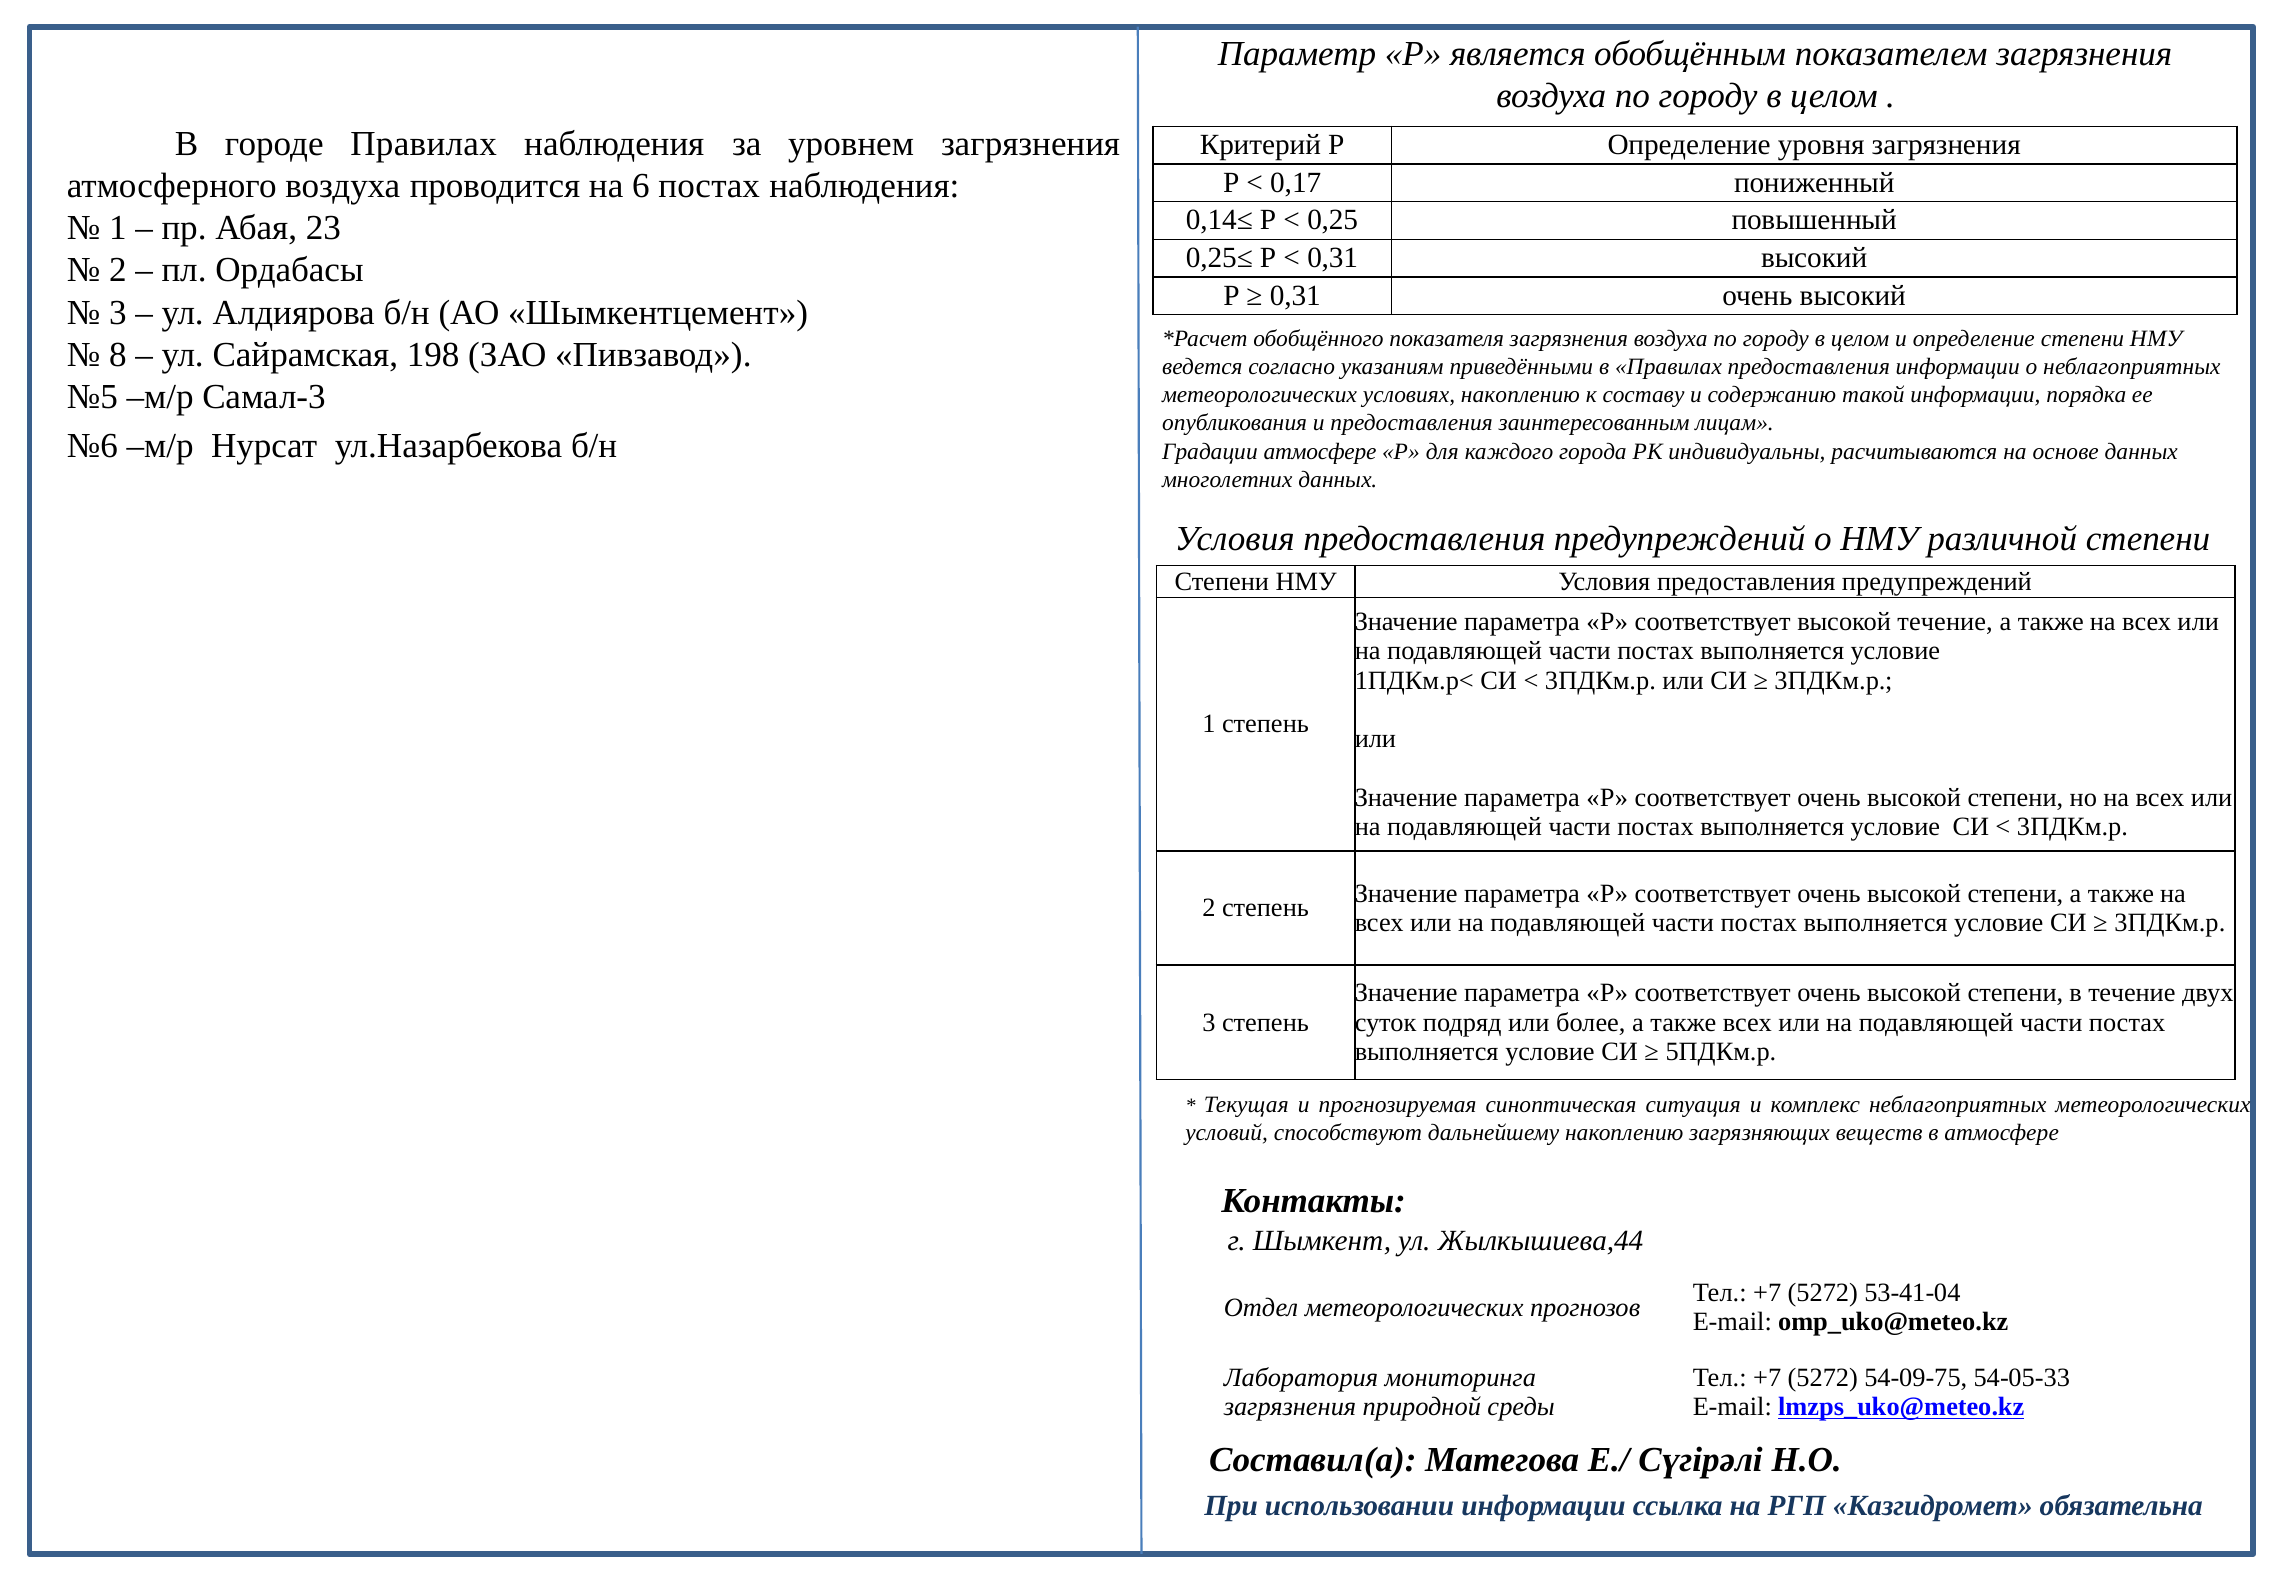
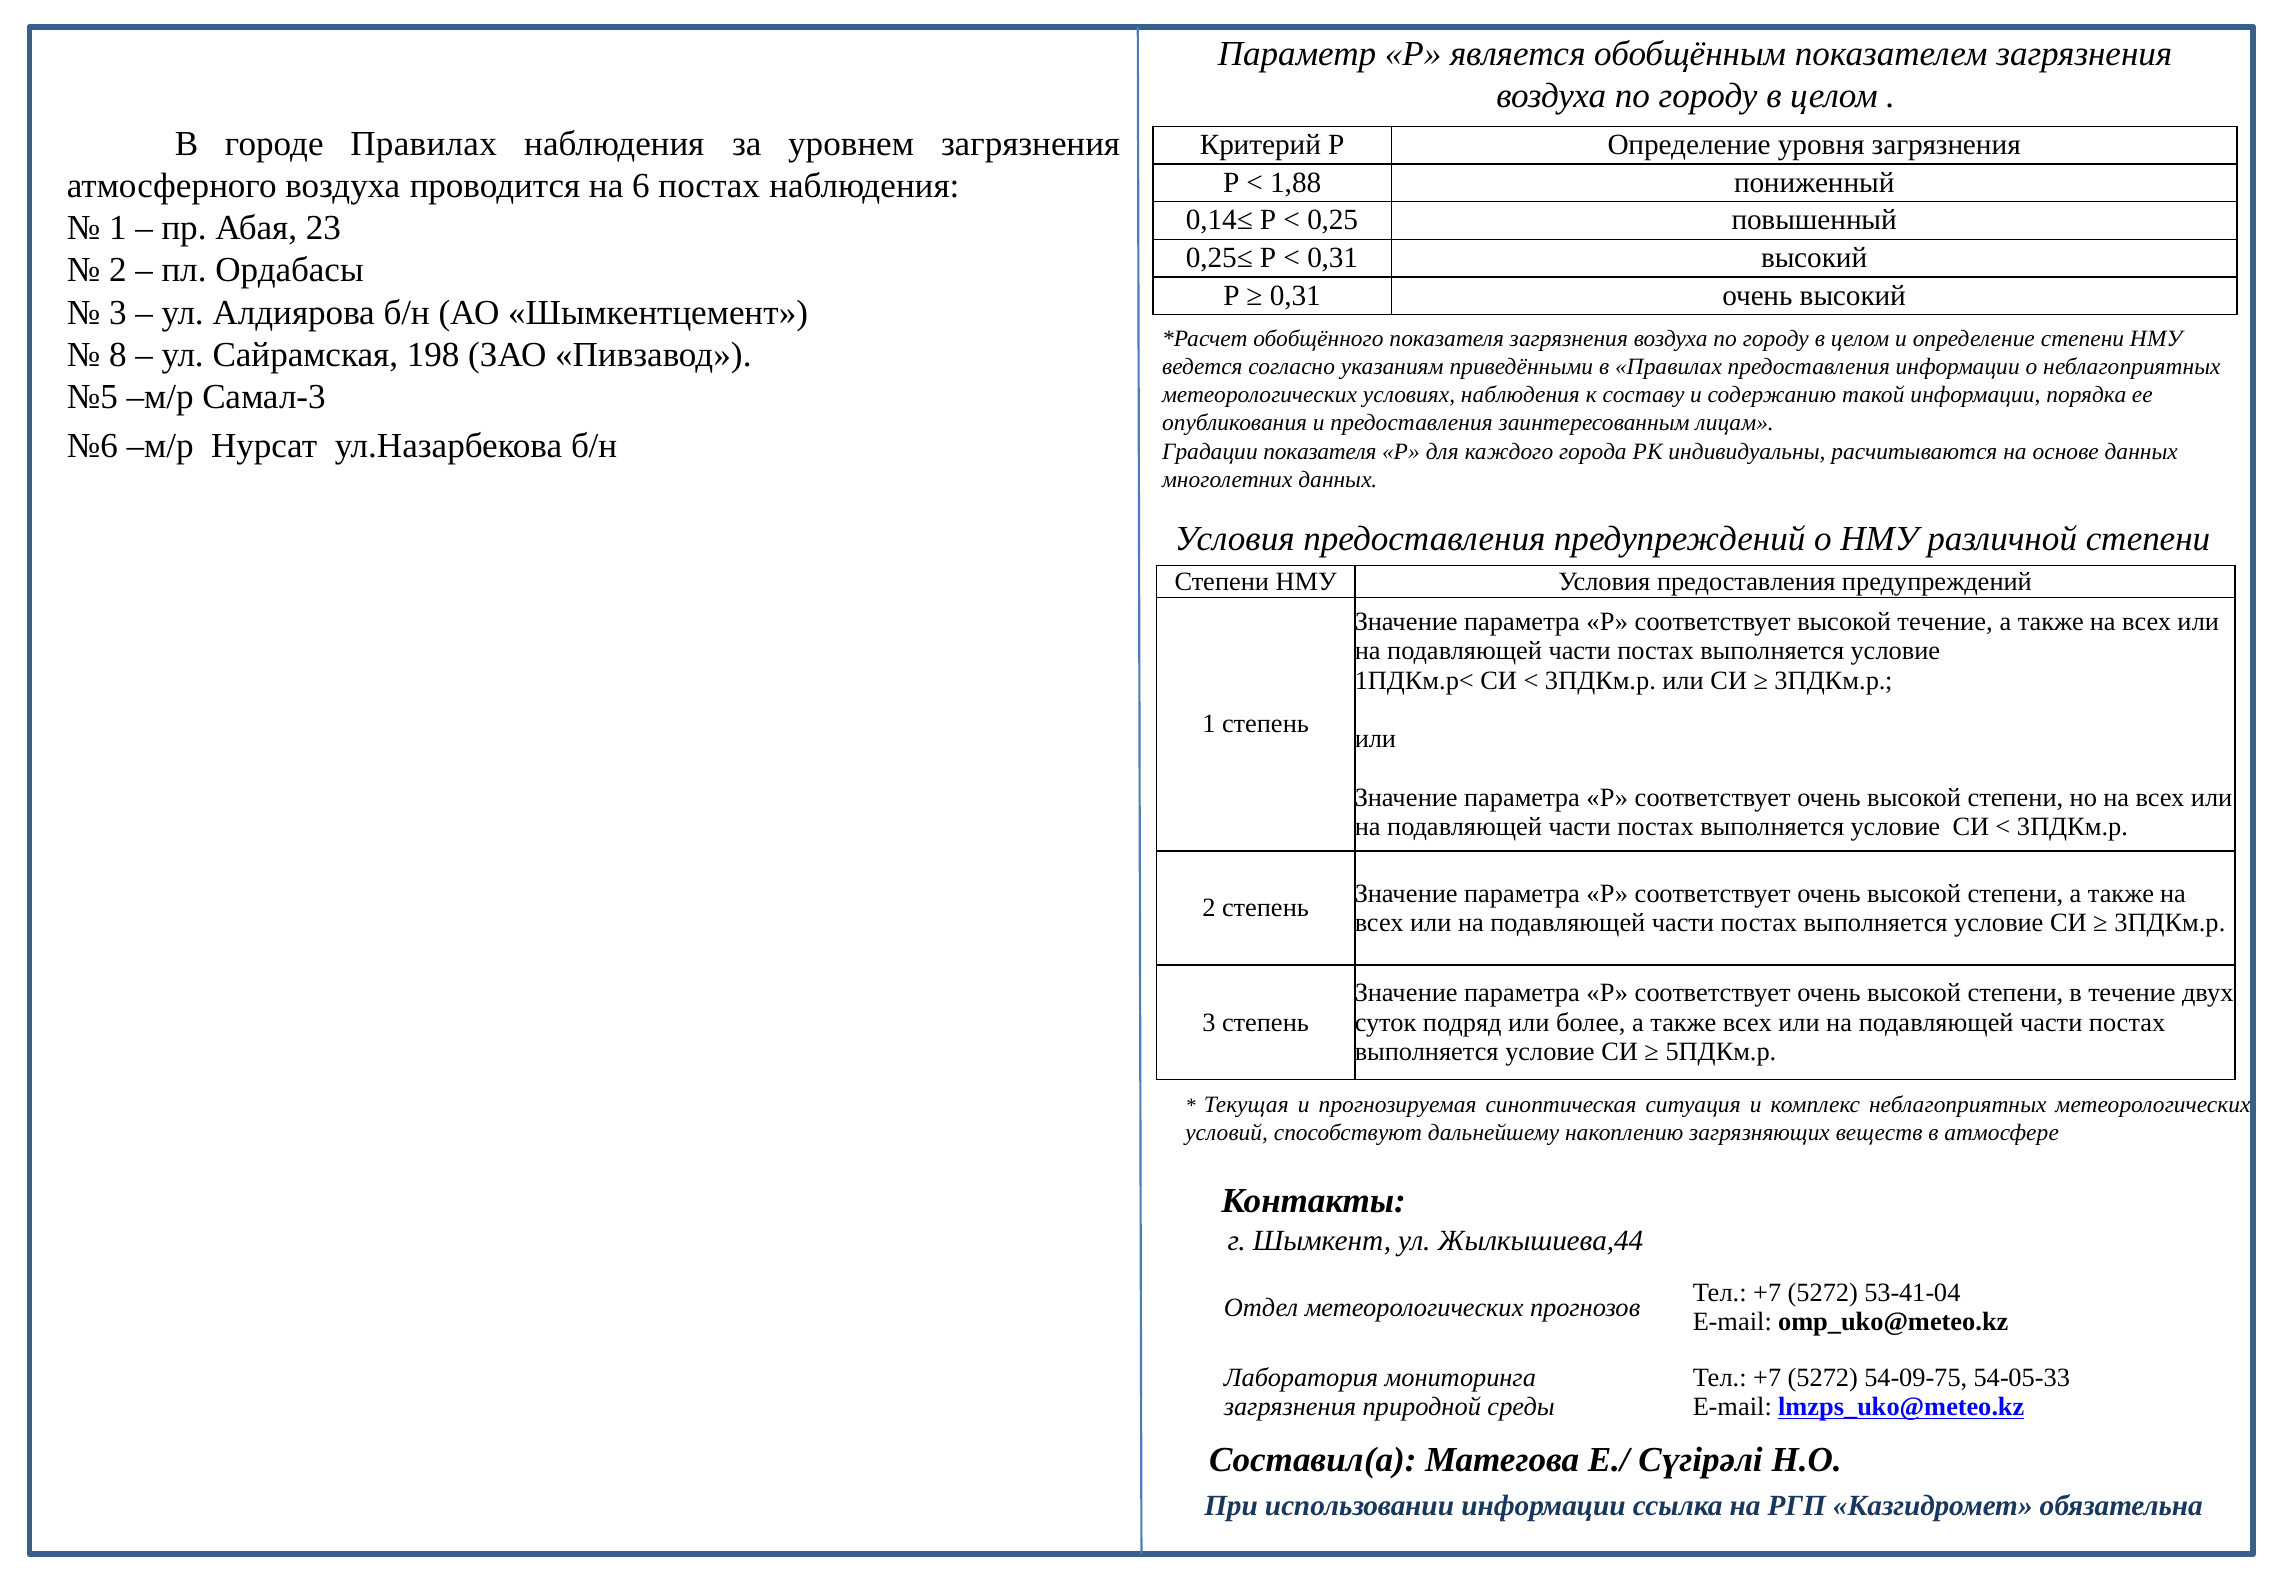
0,17: 0,17 -> 1,88 (1296, 183)
условиях накоплению: накоплению -> наблюдения (1520, 395)
Градации атмосфере: атмосфере -> показателя (1320, 451)
